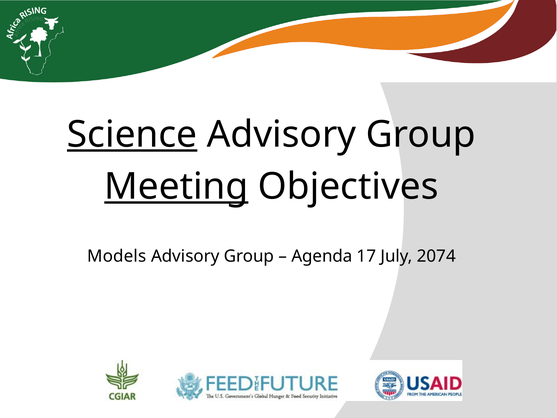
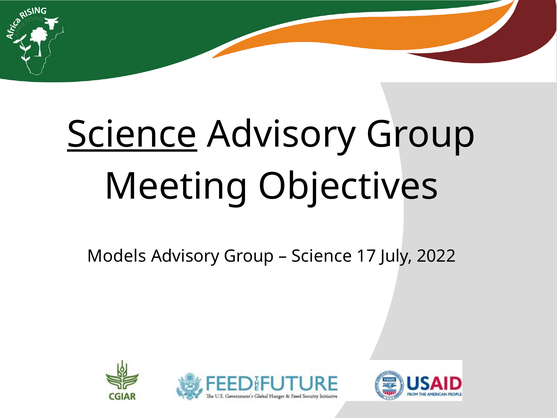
Meeting underline: present -> none (176, 186)
Agenda: Agenda -> Science (322, 256)
2074: 2074 -> 2022 (436, 256)
